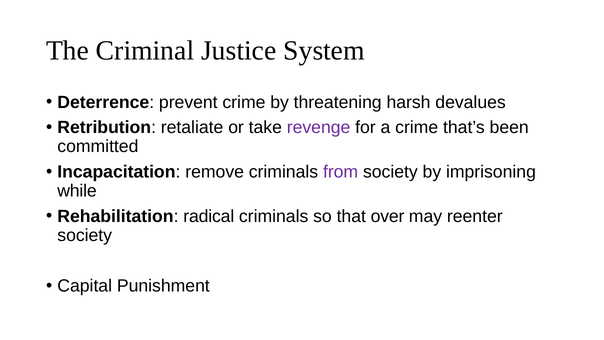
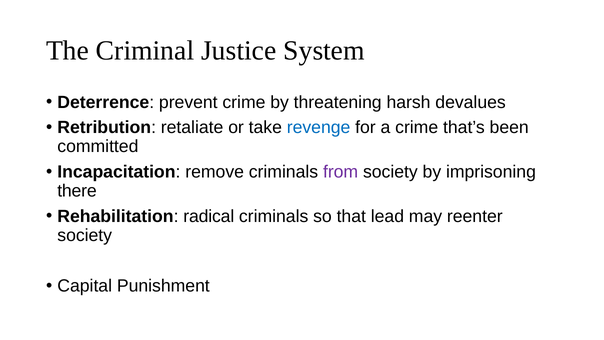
revenge colour: purple -> blue (319, 127)
while: while -> there (77, 191)
over: over -> lead (387, 216)
